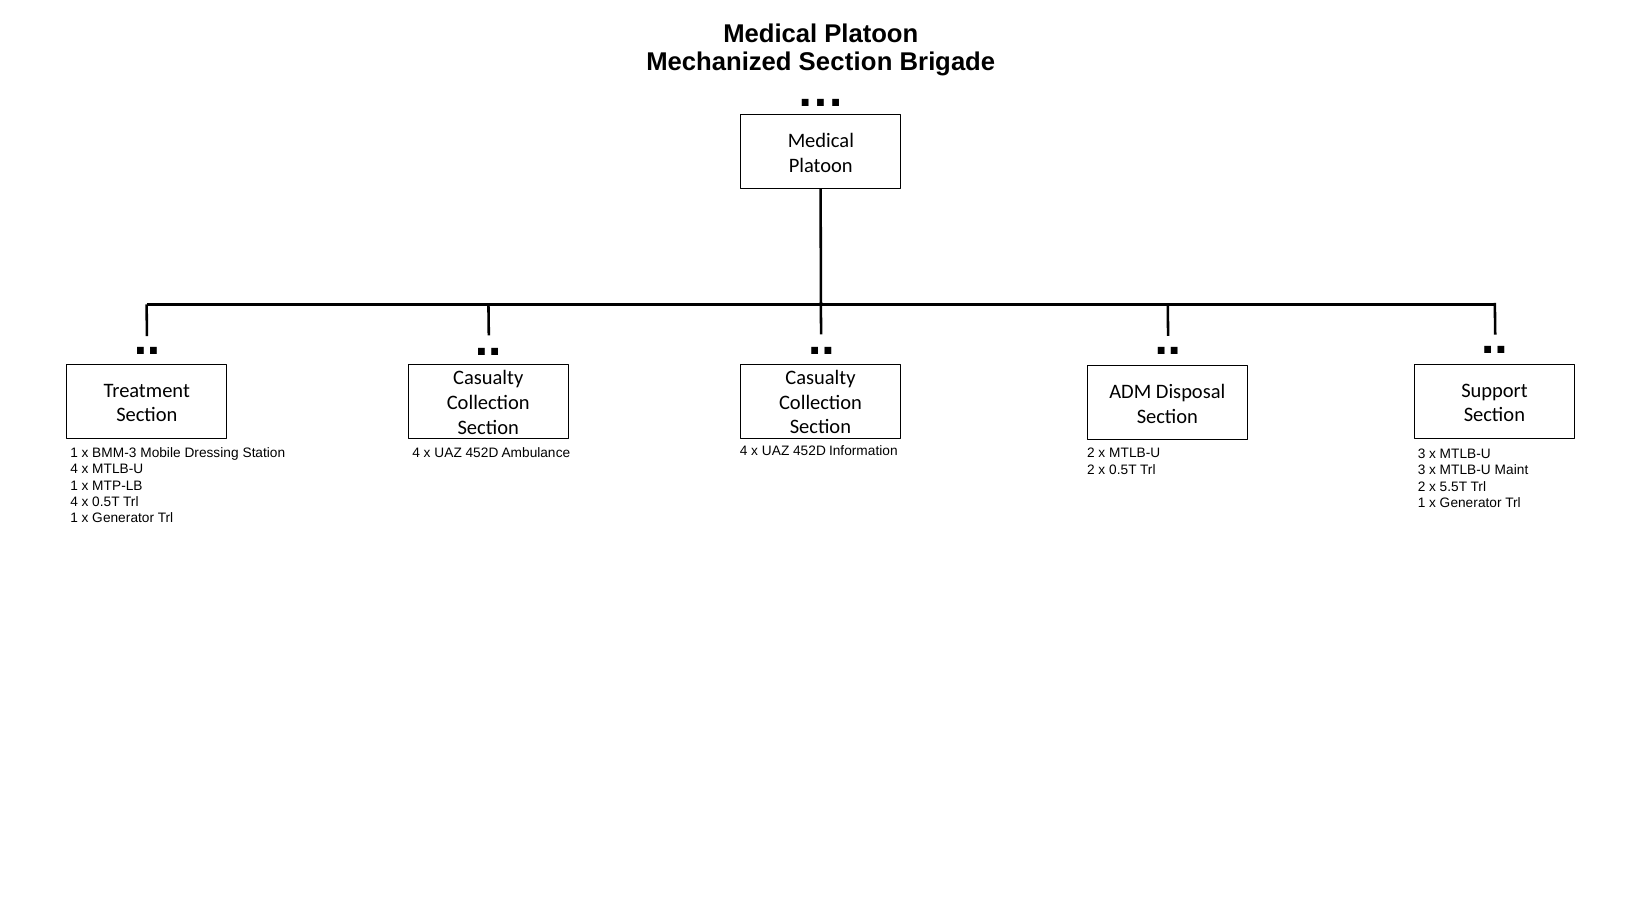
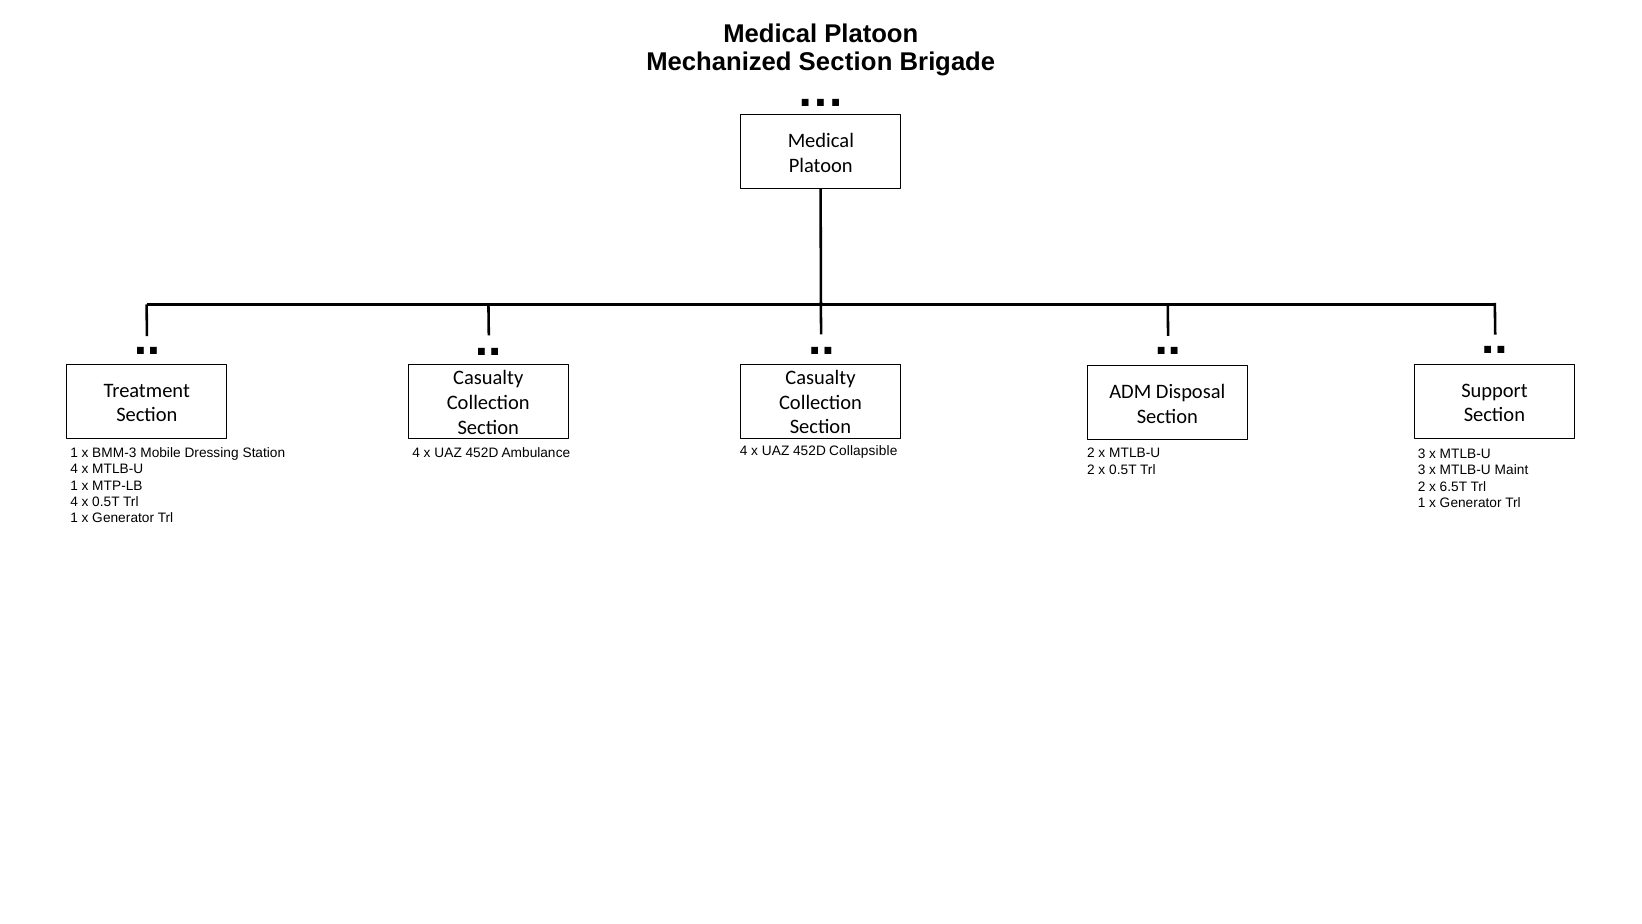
Information: Information -> Collapsible (863, 451)
5.5T: 5.5T -> 6.5T (1453, 487)
